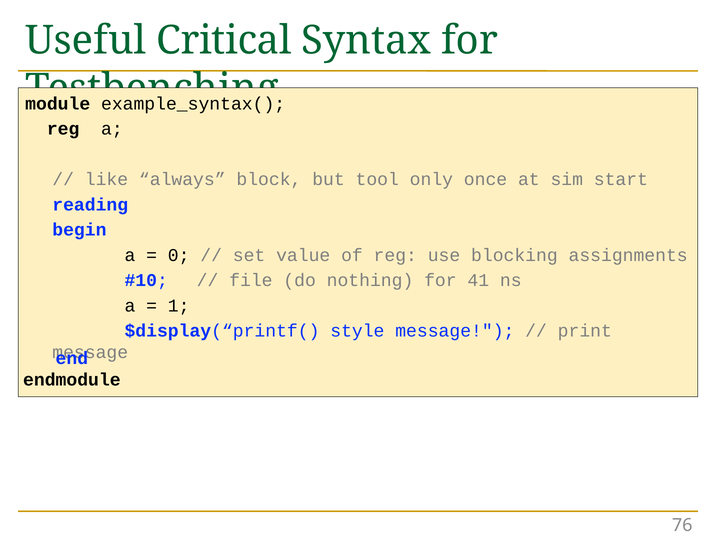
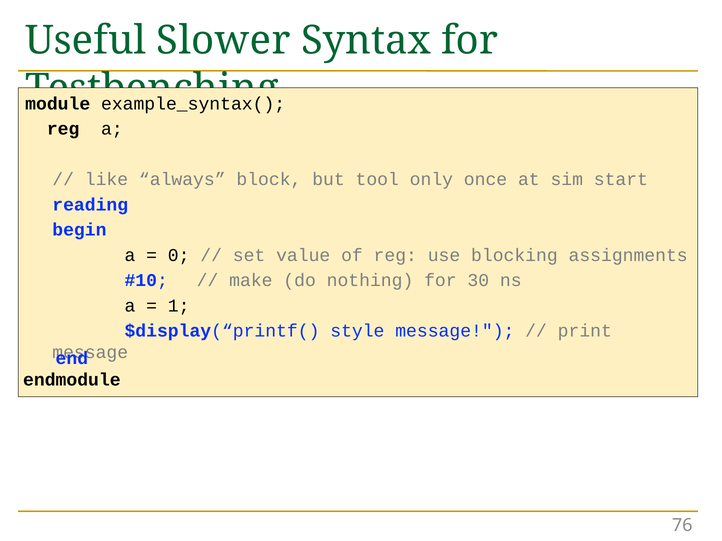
Critical: Critical -> Slower (224, 41)
file: file -> make (251, 281)
41: 41 -> 30 (478, 281)
